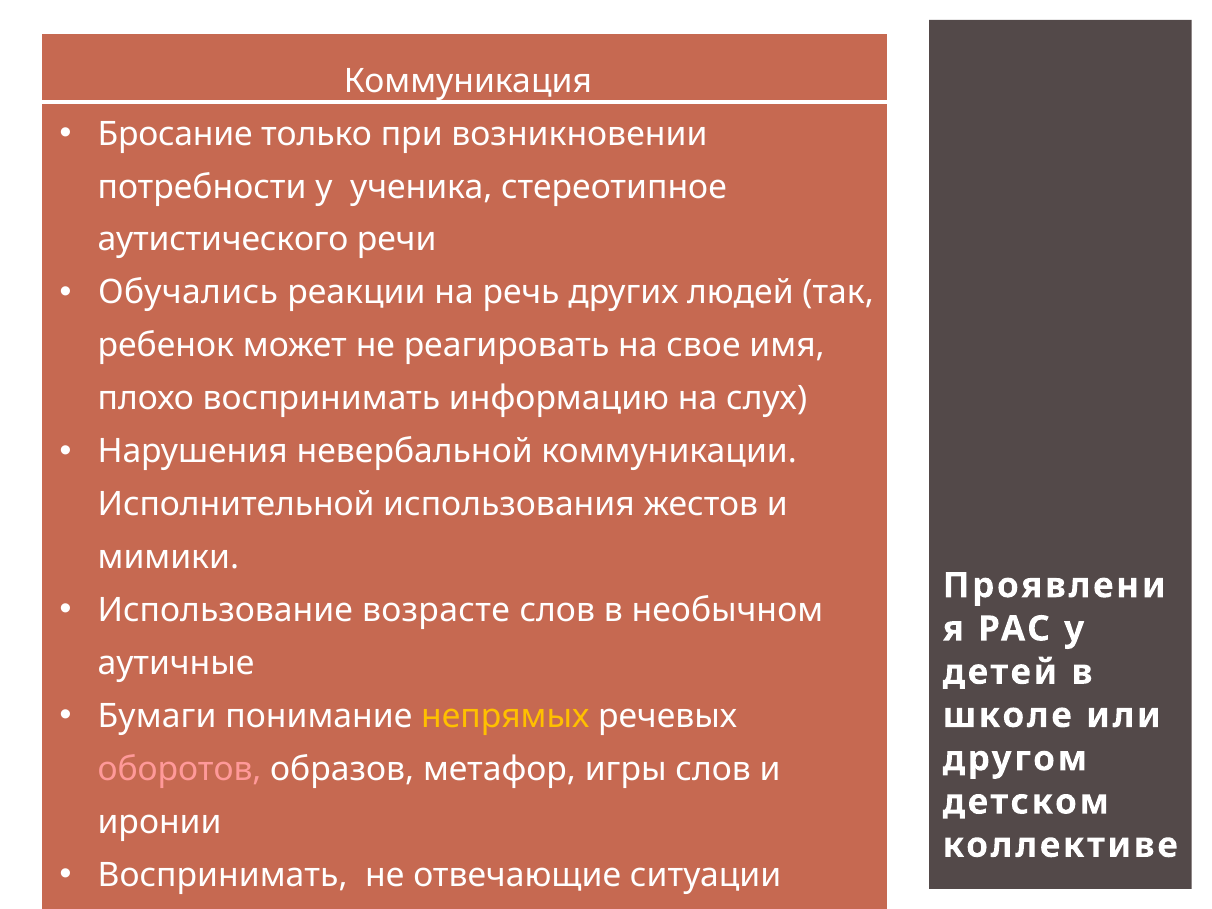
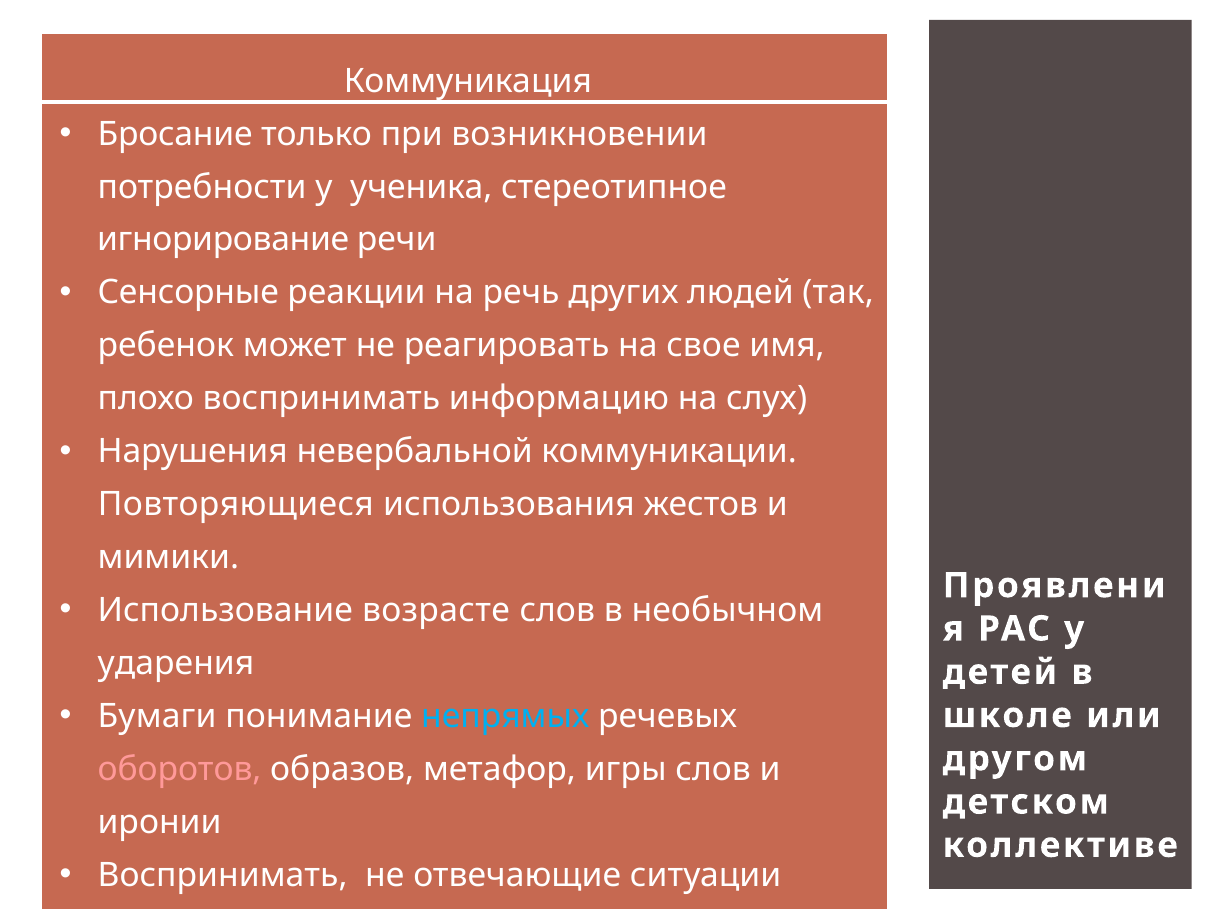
аутистического: аутистического -> игнорирование (223, 240)
Обучались: Обучались -> Сенсорные (188, 293)
Исполнительной: Исполнительной -> Повторяющиеся (236, 504)
аутичные: аутичные -> ударения (176, 663)
непрямых colour: yellow -> light blue (505, 716)
